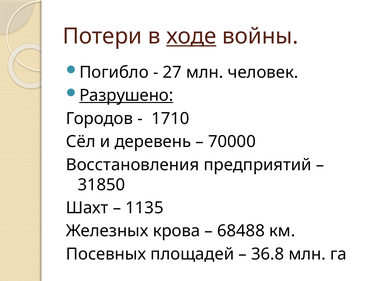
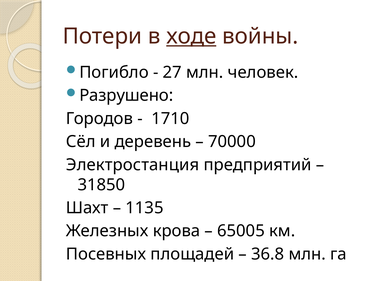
Разрушено underline: present -> none (126, 96)
Восстановления: Восстановления -> Электростанция (133, 165)
68488: 68488 -> 65005 (241, 231)
